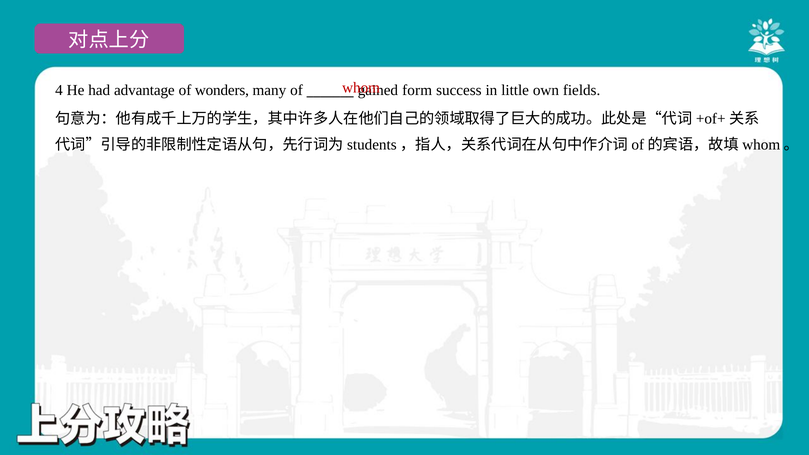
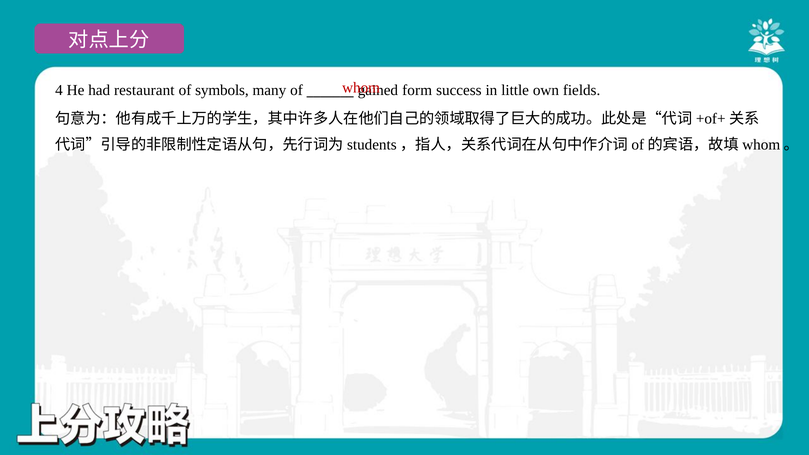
advantage: advantage -> restaurant (144, 90)
wonders: wonders -> symbols (222, 90)
